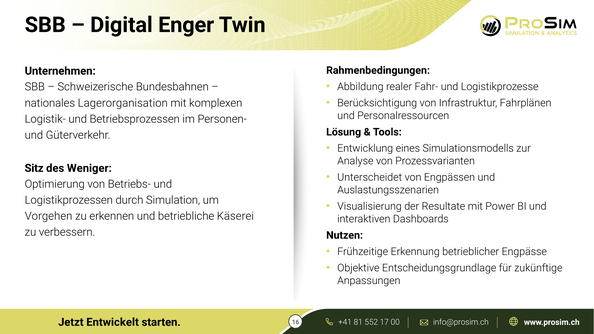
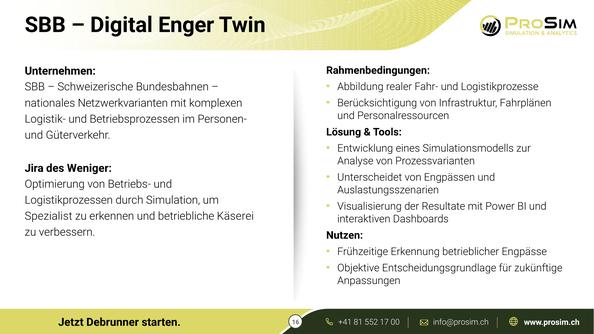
Lagerorganisation: Lagerorganisation -> Netzwerkvarianten (123, 103)
Sitz: Sitz -> Jira (34, 168)
Vorgehen: Vorgehen -> Spezialist (49, 216)
Entwickelt: Entwickelt -> Debrunner (113, 322)
